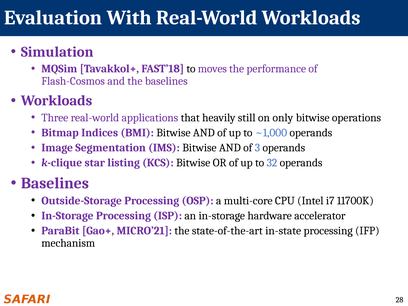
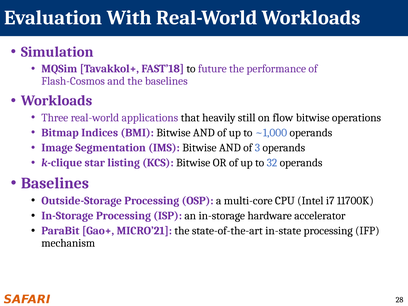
moves: moves -> future (212, 69)
only: only -> flow (283, 118)
